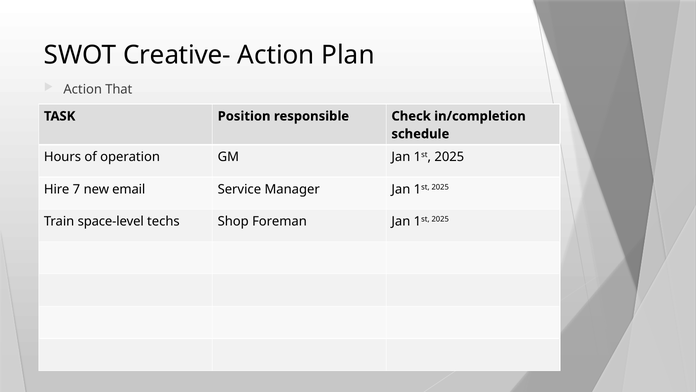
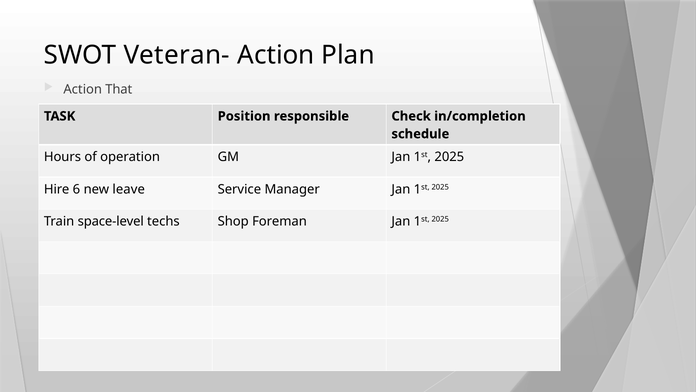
Creative-: Creative- -> Veteran- (177, 55)
7: 7 -> 6 (76, 189)
email: email -> leave (129, 189)
